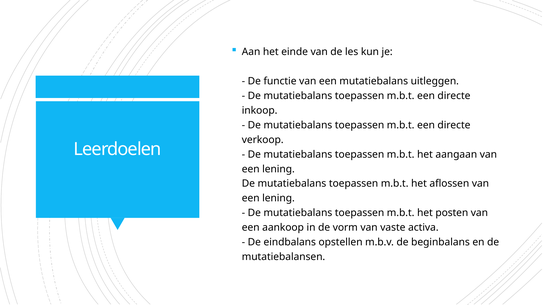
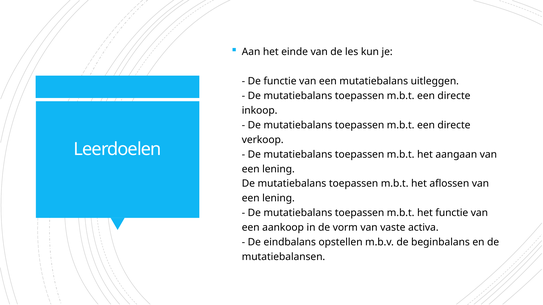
het posten: posten -> functie (452, 213)
